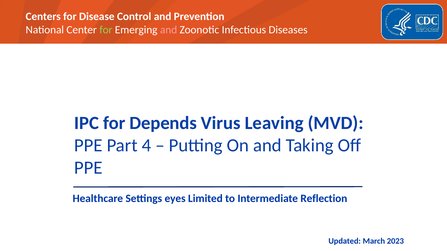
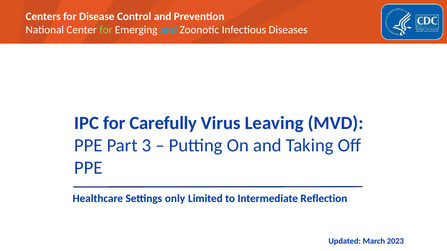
and colour: pink -> light blue (169, 30)
Depends: Depends -> Carefully (163, 123)
4: 4 -> 3 (146, 146)
eyes: eyes -> only (175, 199)
